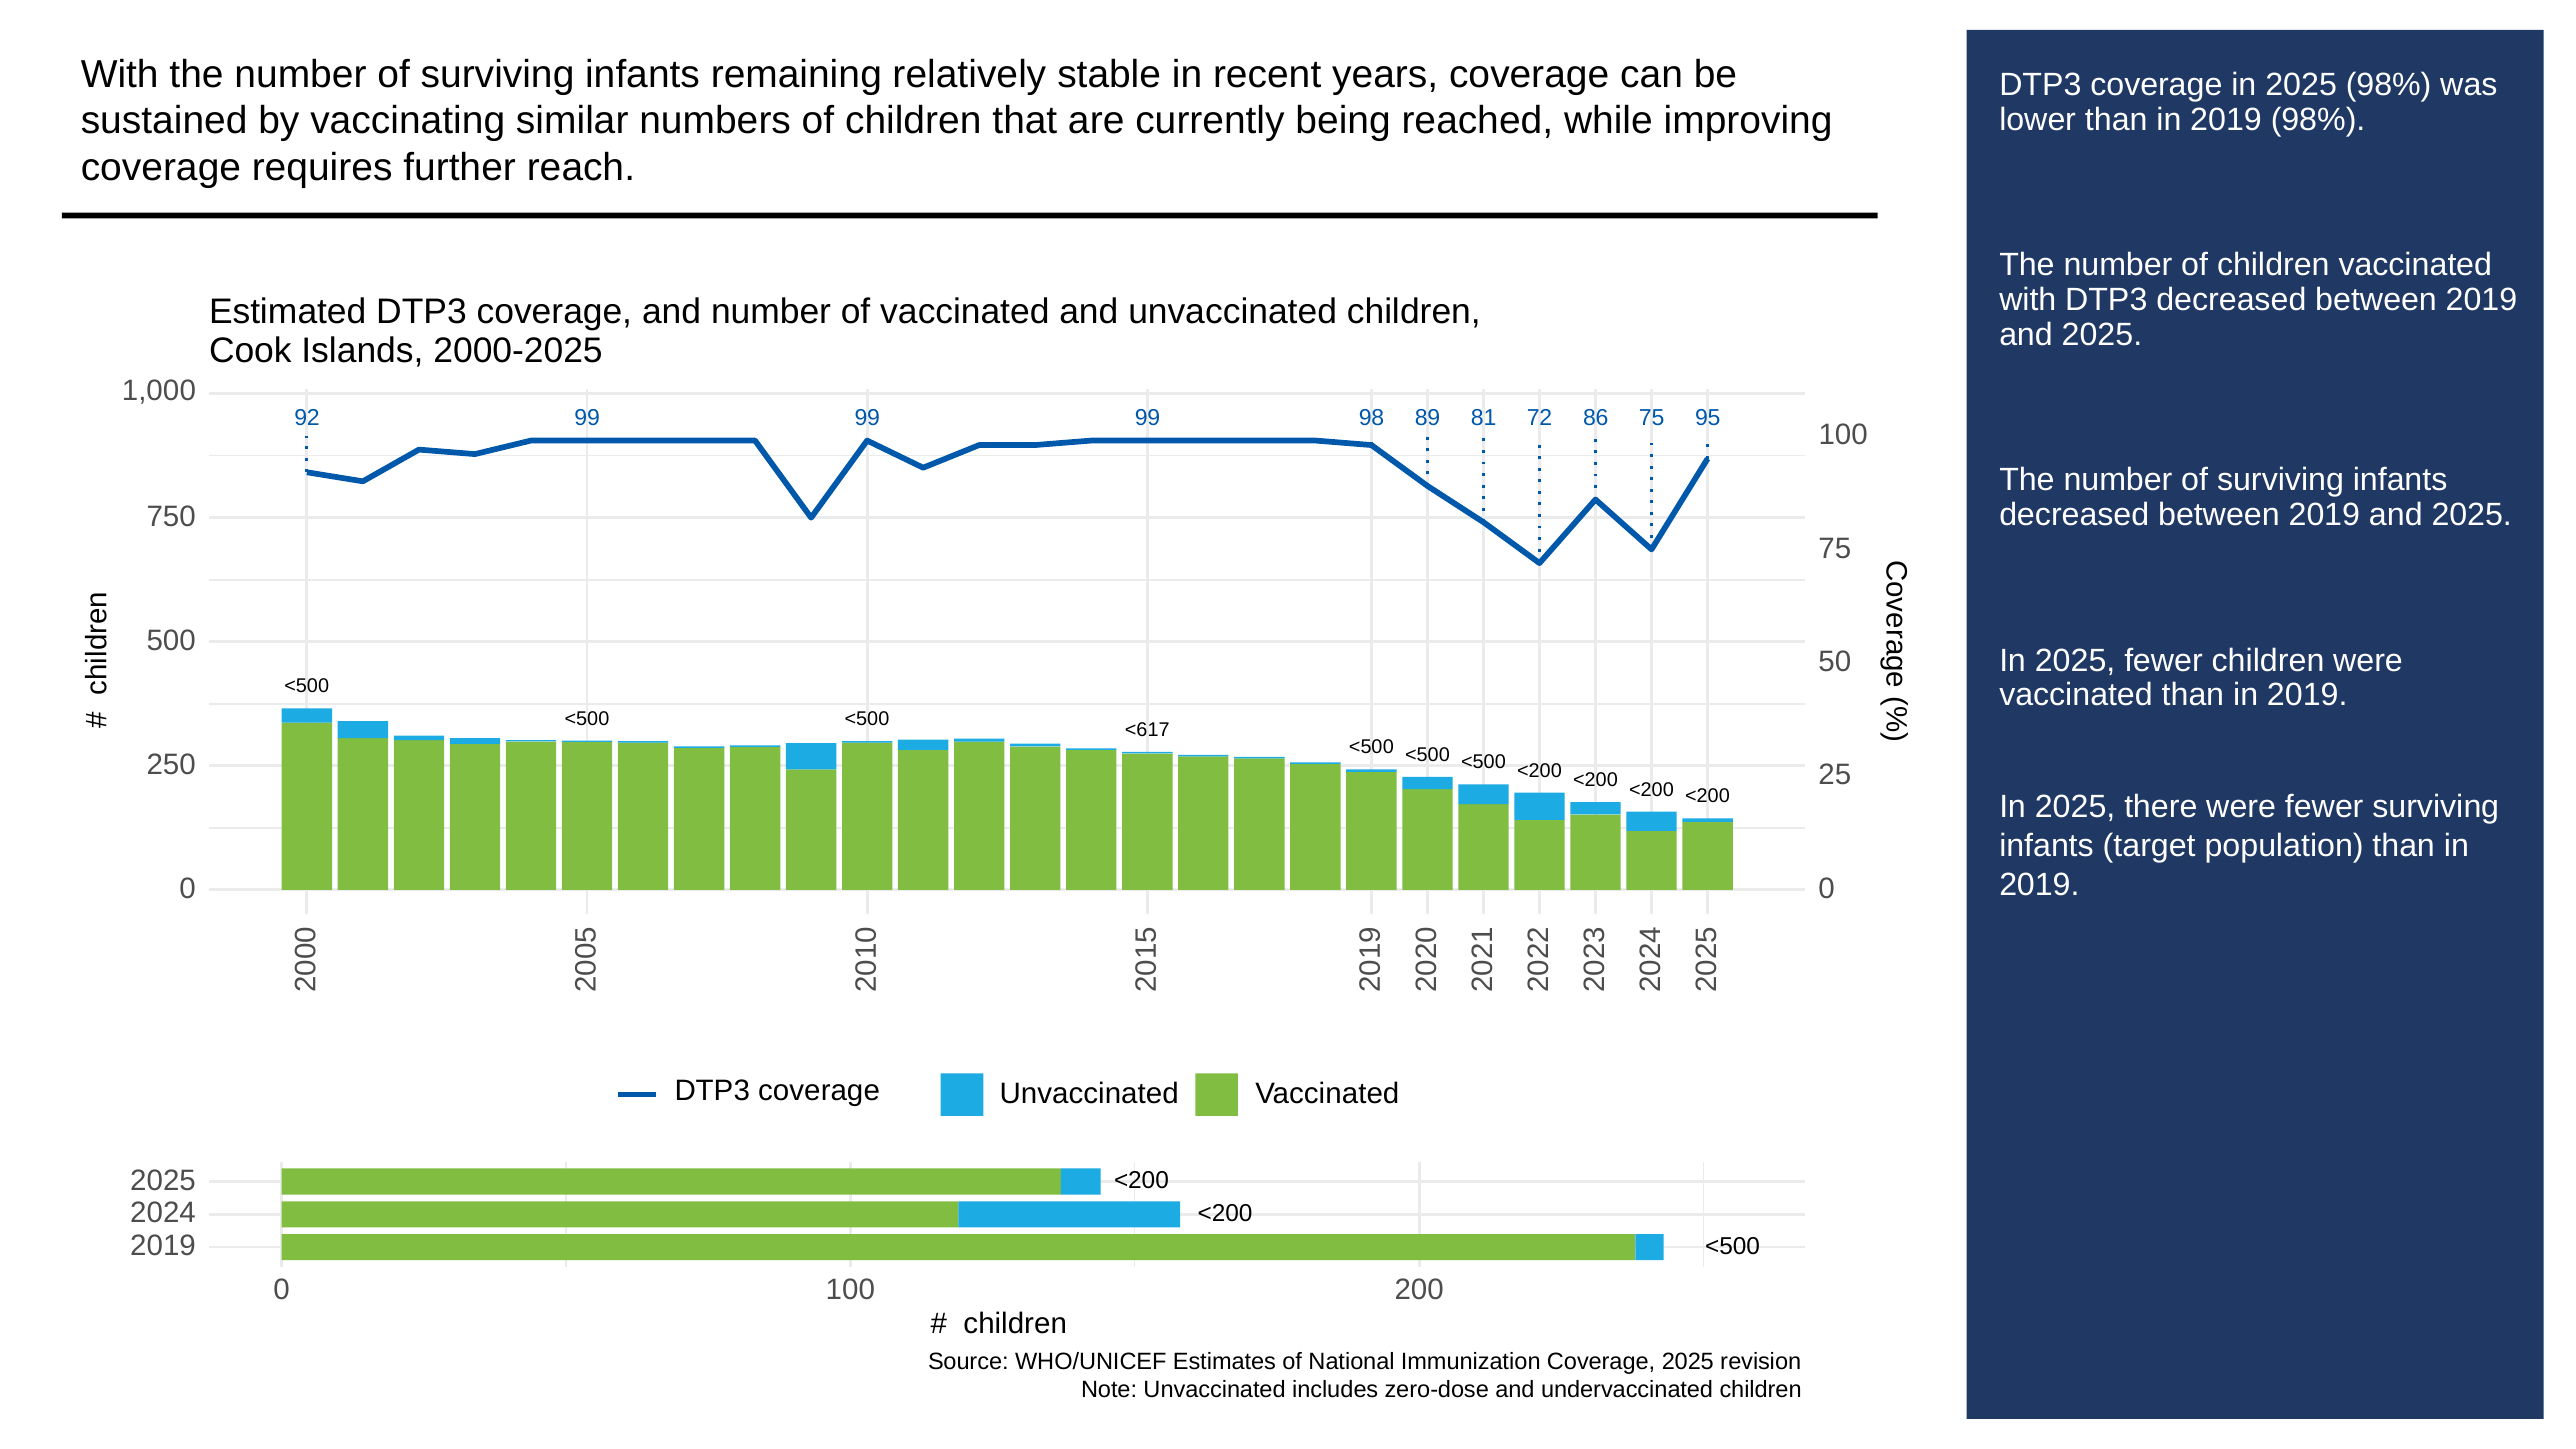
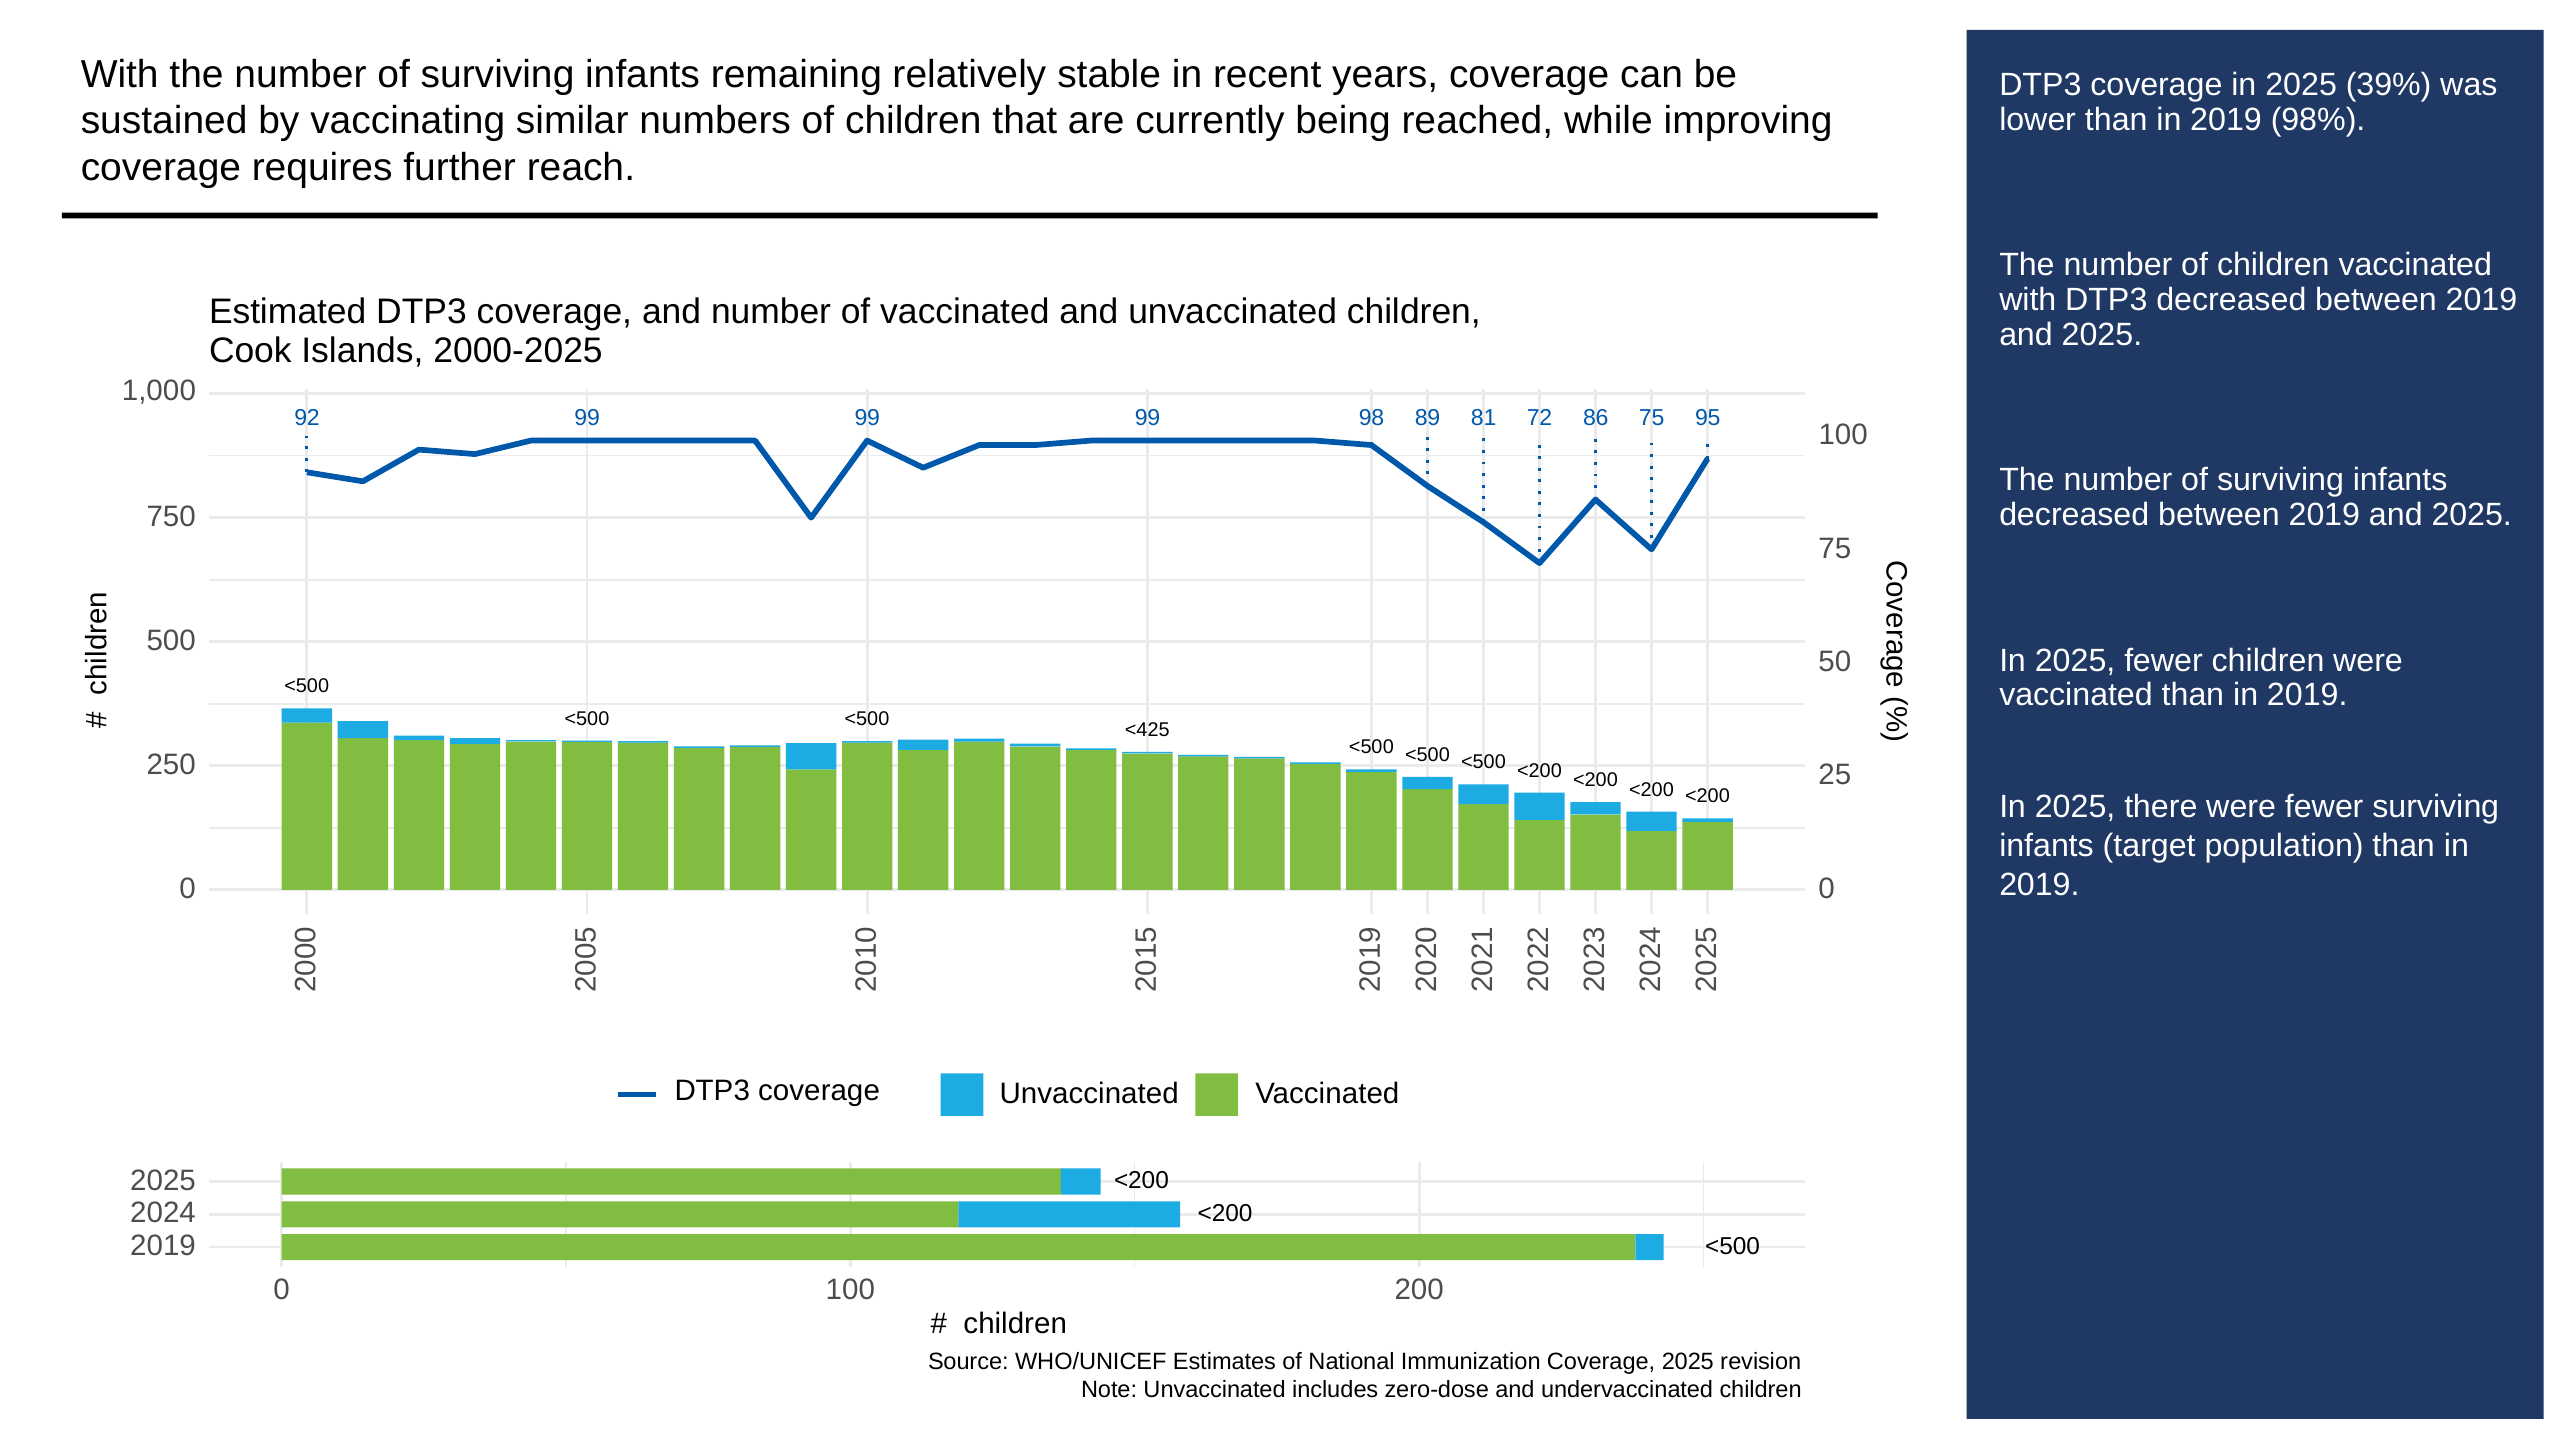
2025 98%: 98% -> 39% (2389, 85)
<617: <617 -> <425 (1147, 730)
